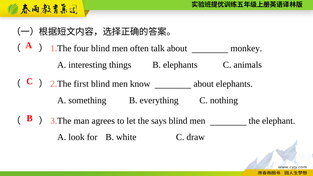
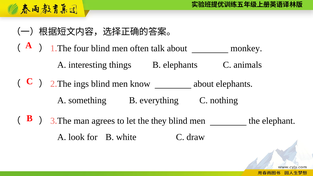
first: first -> ings (81, 84)
says: says -> they (159, 121)
